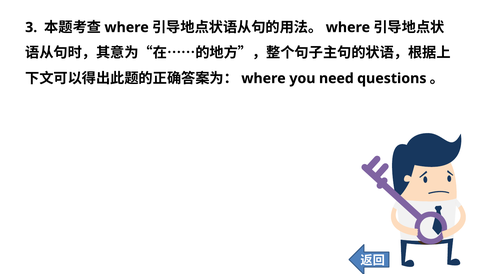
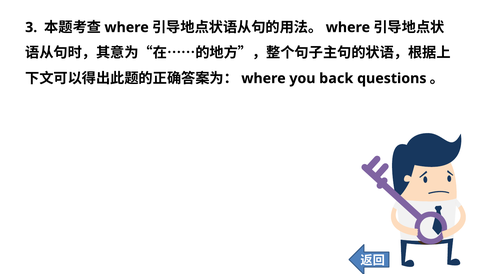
need: need -> back (336, 78)
